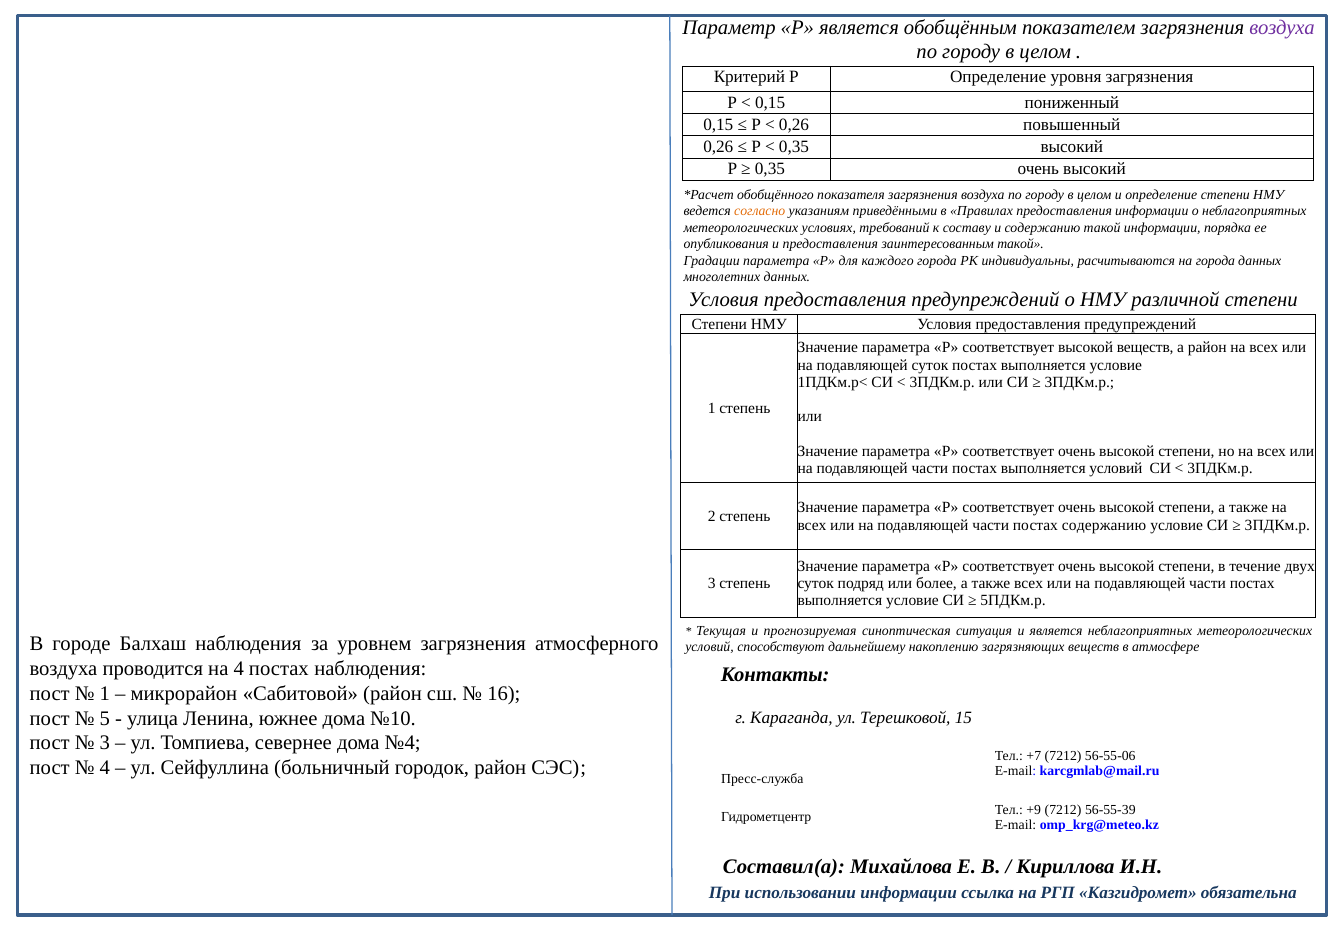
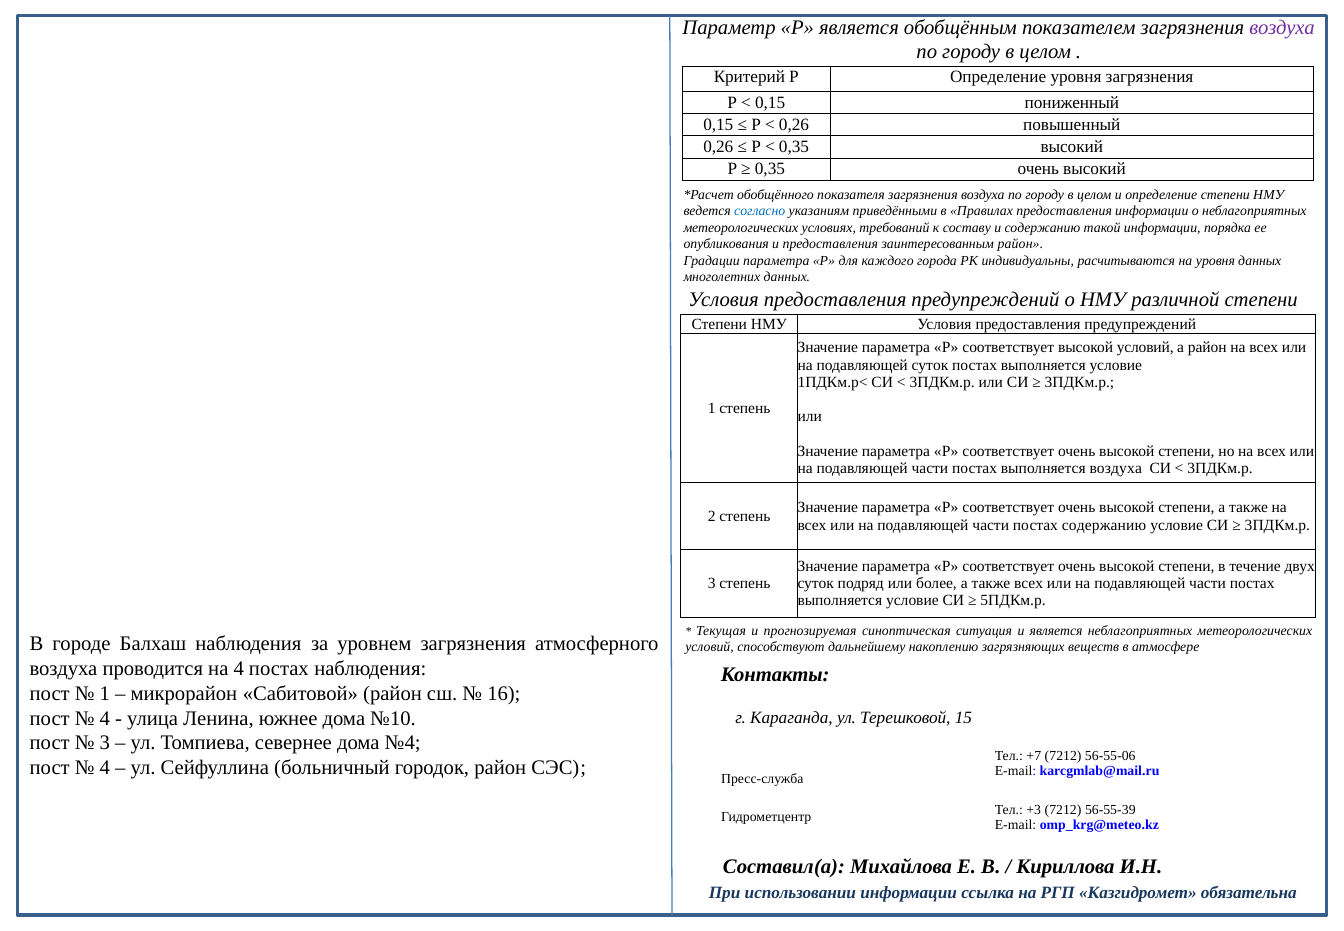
согласно colour: orange -> blue (760, 211)
заинтересованным такой: такой -> район (1020, 244)
на города: города -> уровня (1215, 261)
высокой веществ: веществ -> условий (1145, 348)
выполняется условий: условий -> воздуха (1116, 468)
5: 5 -> 4 (105, 718)
+9: +9 -> +3 (1034, 809)
